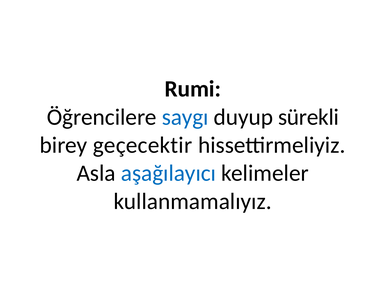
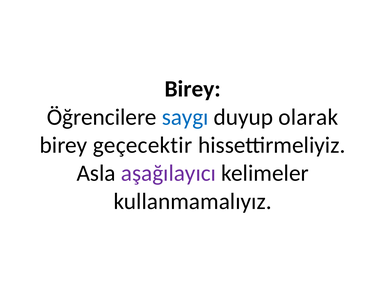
Rumi: Rumi -> Birey (193, 89)
sürekli: sürekli -> olarak (308, 117)
aşağılayıcı colour: blue -> purple (168, 173)
